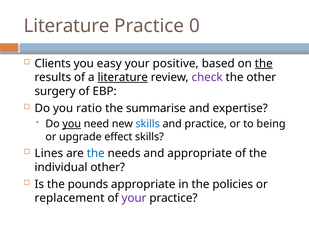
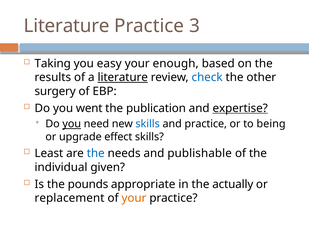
0: 0 -> 3 (194, 26)
Clients: Clients -> Taking (53, 63)
positive: positive -> enough (176, 63)
the underline: present -> none (264, 63)
check colour: purple -> blue (207, 77)
ratio: ratio -> went (89, 108)
summarise: summarise -> publication (156, 108)
expertise underline: none -> present (240, 108)
Lines: Lines -> Least (49, 153)
and appropriate: appropriate -> publishable (200, 153)
individual other: other -> given (108, 167)
policies: policies -> actually (233, 184)
your colour: purple -> orange (134, 198)
